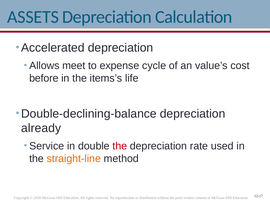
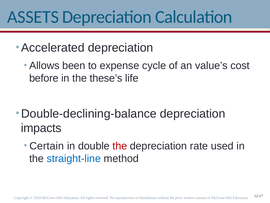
meet: meet -> been (74, 66)
items’s: items’s -> these’s (106, 78)
already: already -> impacts (41, 128)
Service: Service -> Certain (47, 146)
straight-line colour: orange -> blue (74, 158)
